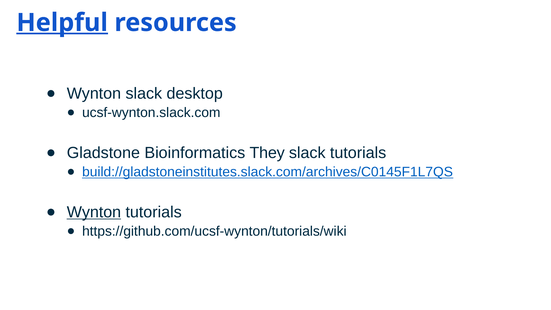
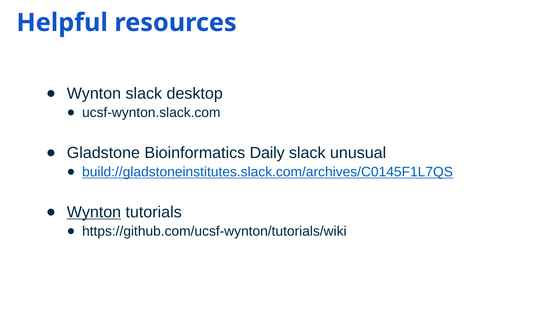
Helpful underline: present -> none (62, 23)
They: They -> Daily (267, 153)
slack tutorials: tutorials -> unusual (358, 153)
